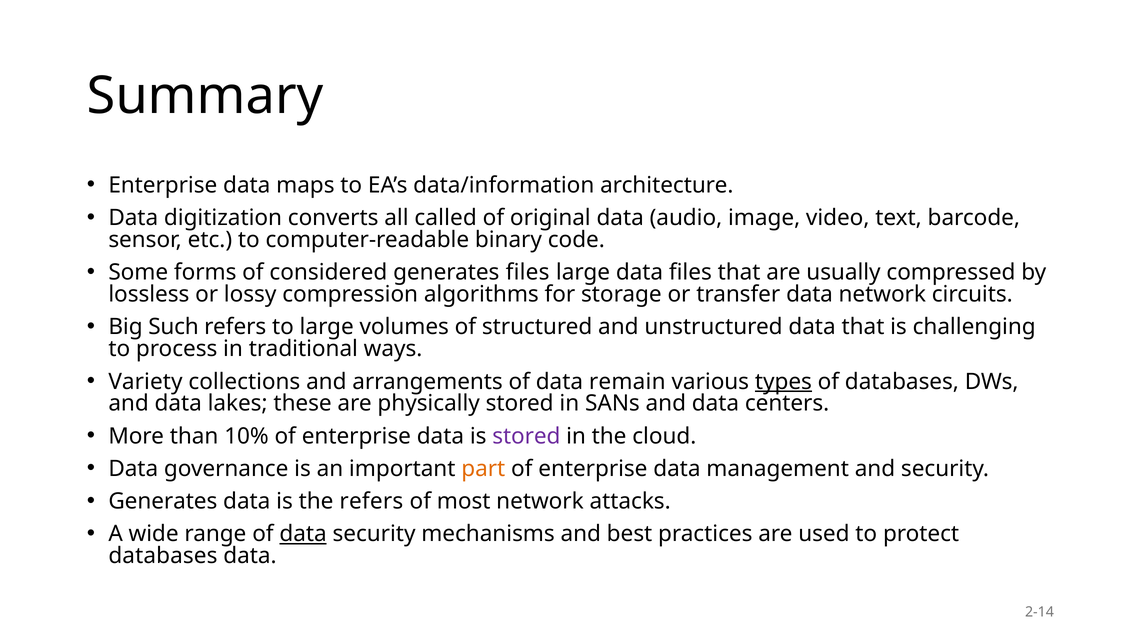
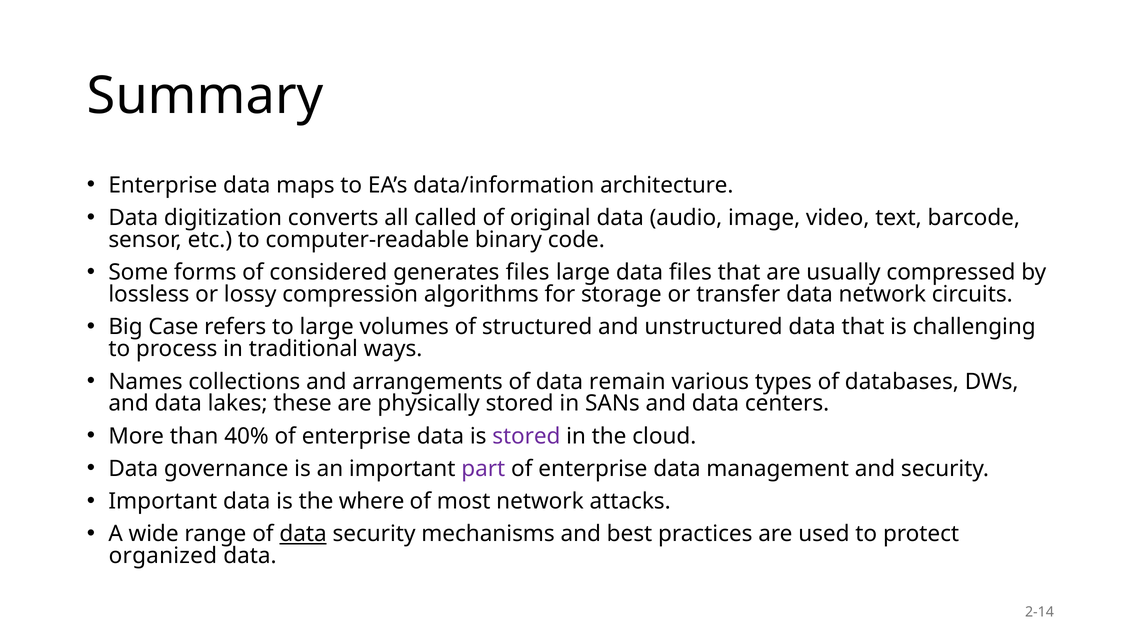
Such: Such -> Case (173, 327)
Variety: Variety -> Names (146, 381)
types underline: present -> none (783, 381)
10%: 10% -> 40% (247, 436)
part colour: orange -> purple (483, 469)
Generates: Generates -> Important (163, 501)
the refers: refers -> where (372, 501)
databases: databases -> organized (163, 556)
